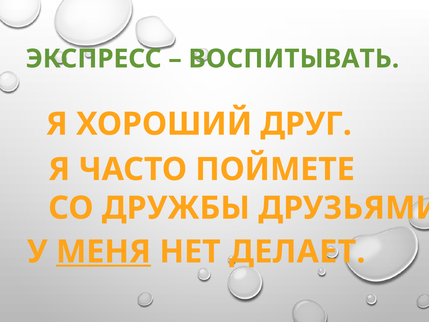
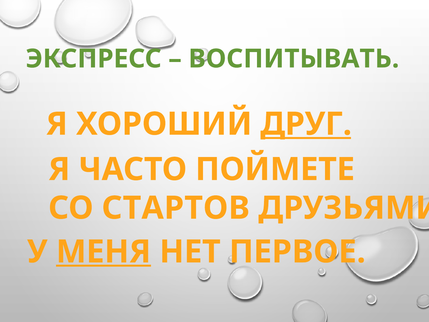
ДРУГ underline: none -> present (306, 124)
ДРУЖБЫ: ДРУЖБЫ -> СТАРТОВ (176, 208)
ДЕЛАЕТ: ДЕЛАЕТ -> ПЕРВОЕ (297, 252)
